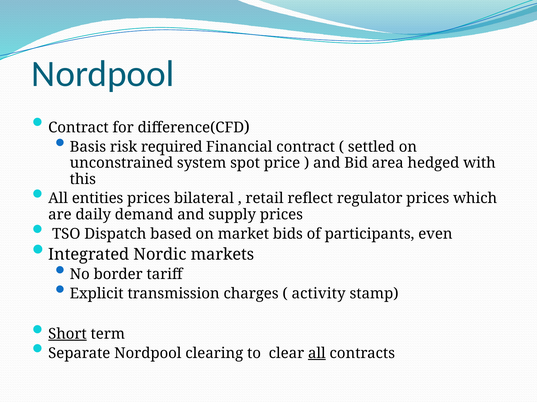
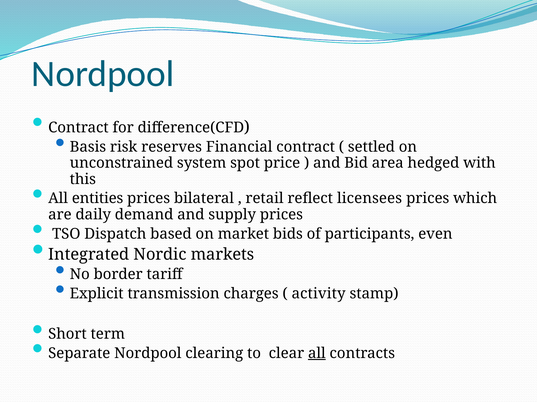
required: required -> reserves (172, 147)
regulator: regulator -> licensees (370, 199)
Short underline: present -> none (67, 334)
